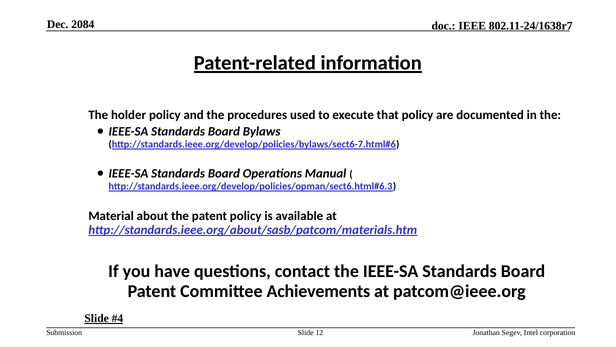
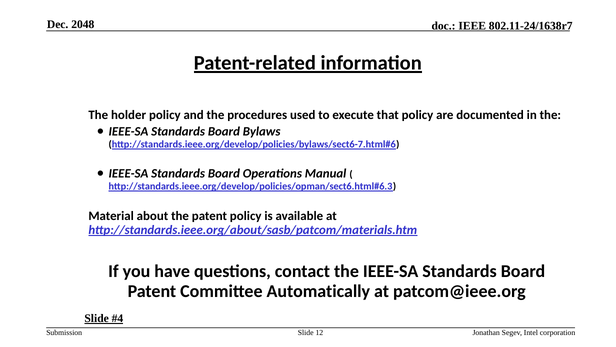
2084: 2084 -> 2048 (83, 24)
Achievements: Achievements -> Automatically (318, 291)
